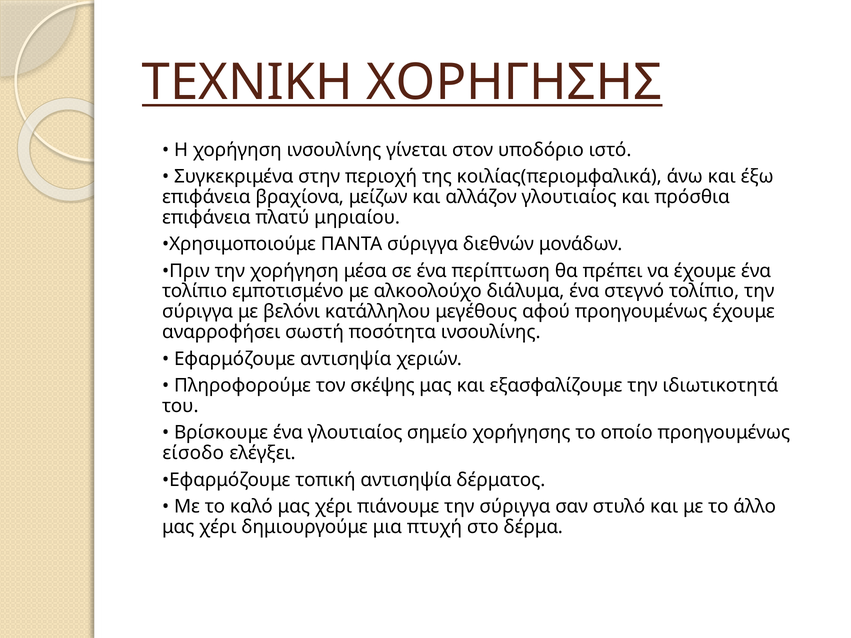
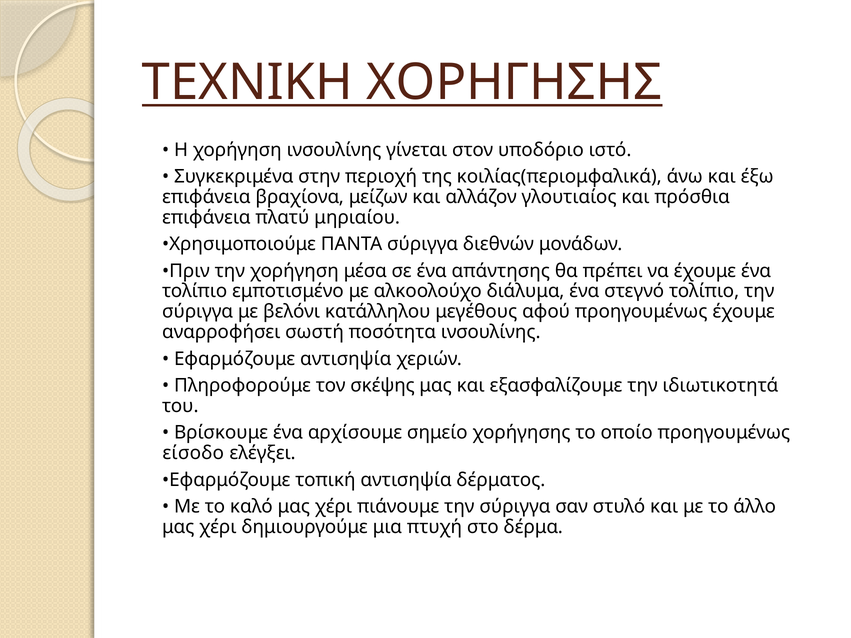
περίπτωση: περίπτωση -> απάντησης (501, 271)
ένα γλουτιαίος: γλουτιαίος -> αρχίσουμε (355, 433)
